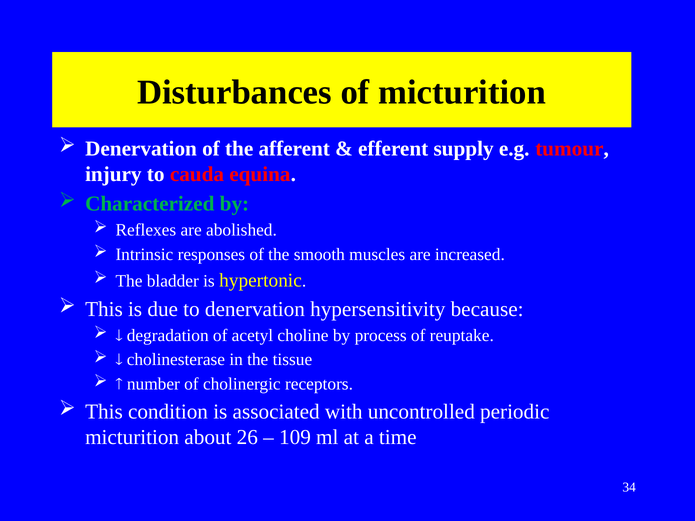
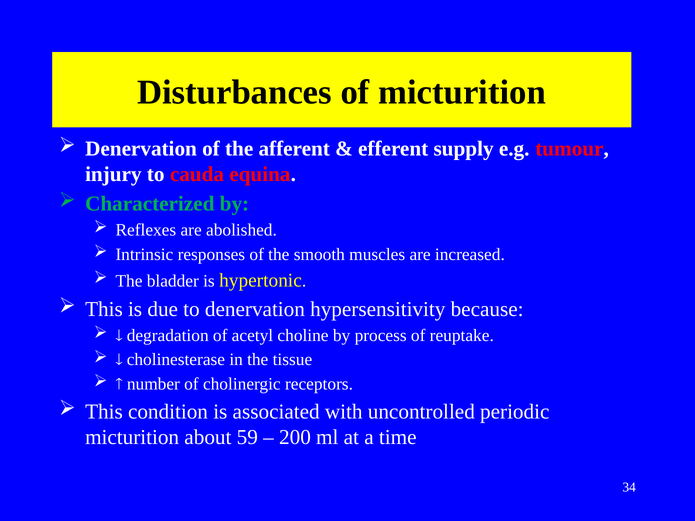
26: 26 -> 59 (247, 437)
109: 109 -> 200 (295, 437)
